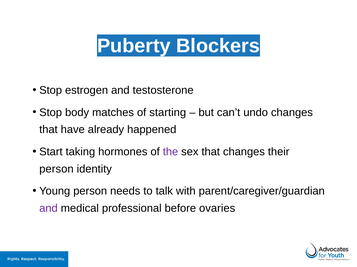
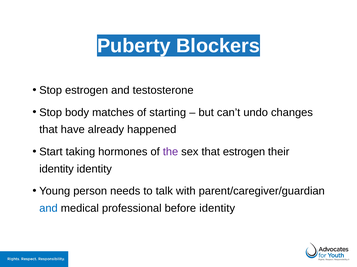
that changes: changes -> estrogen (244, 152)
person: person -> identity (57, 169)
and colour: purple -> blue (48, 209)
before ovaries: ovaries -> identity (217, 209)
